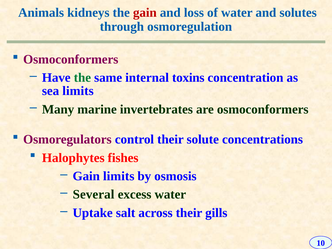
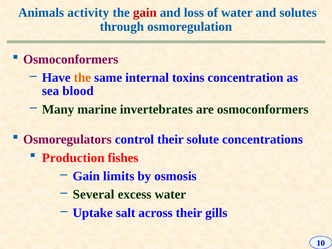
kidneys: kidneys -> activity (88, 13)
the colour: green -> orange (82, 78)
sea limits: limits -> blood (78, 91)
Halophytes: Halophytes -> Production (73, 158)
